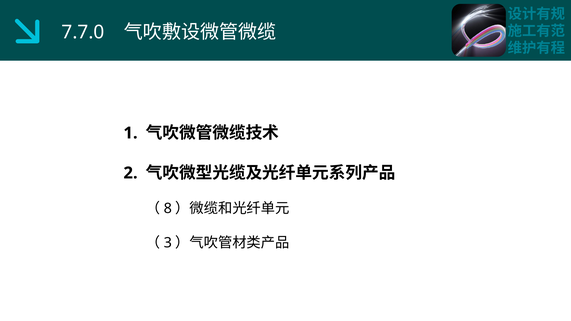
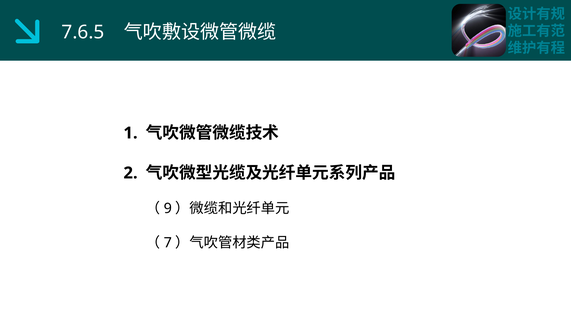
7.7.0: 7.7.0 -> 7.6.5 (83, 32)
8: 8 -> 9 (168, 209)
3: 3 -> 7 (168, 243)
